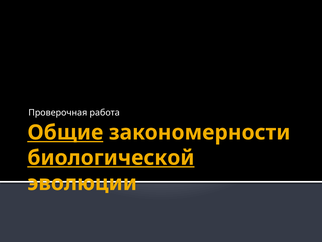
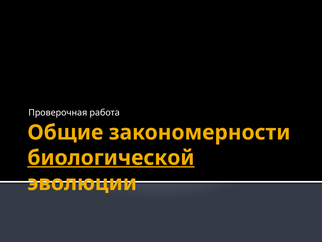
Общие underline: present -> none (65, 132)
